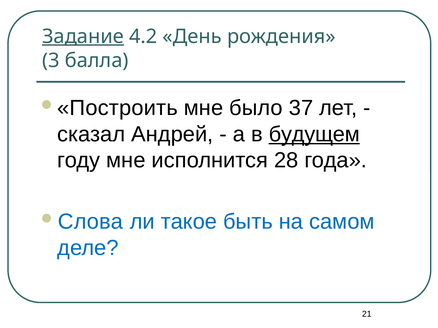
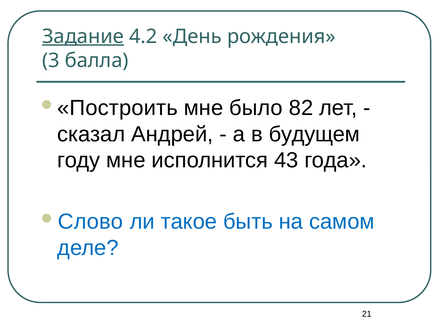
37: 37 -> 82 (301, 108)
будущем underline: present -> none (314, 134)
28: 28 -> 43 (286, 161)
Слова: Слова -> Слово (90, 222)
